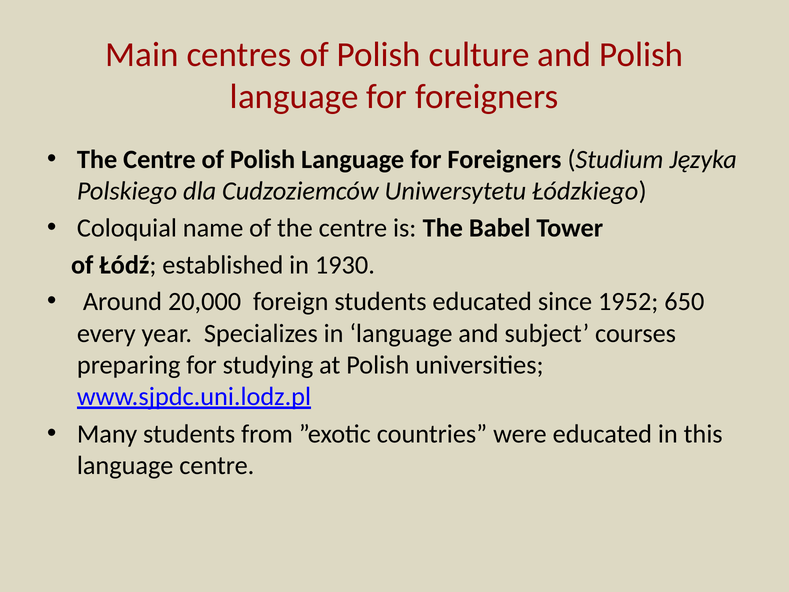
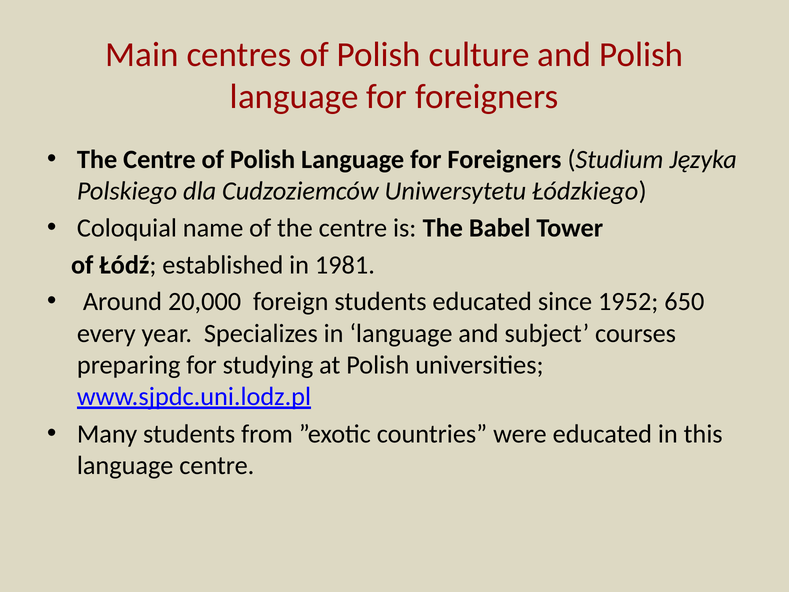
1930: 1930 -> 1981 (345, 265)
